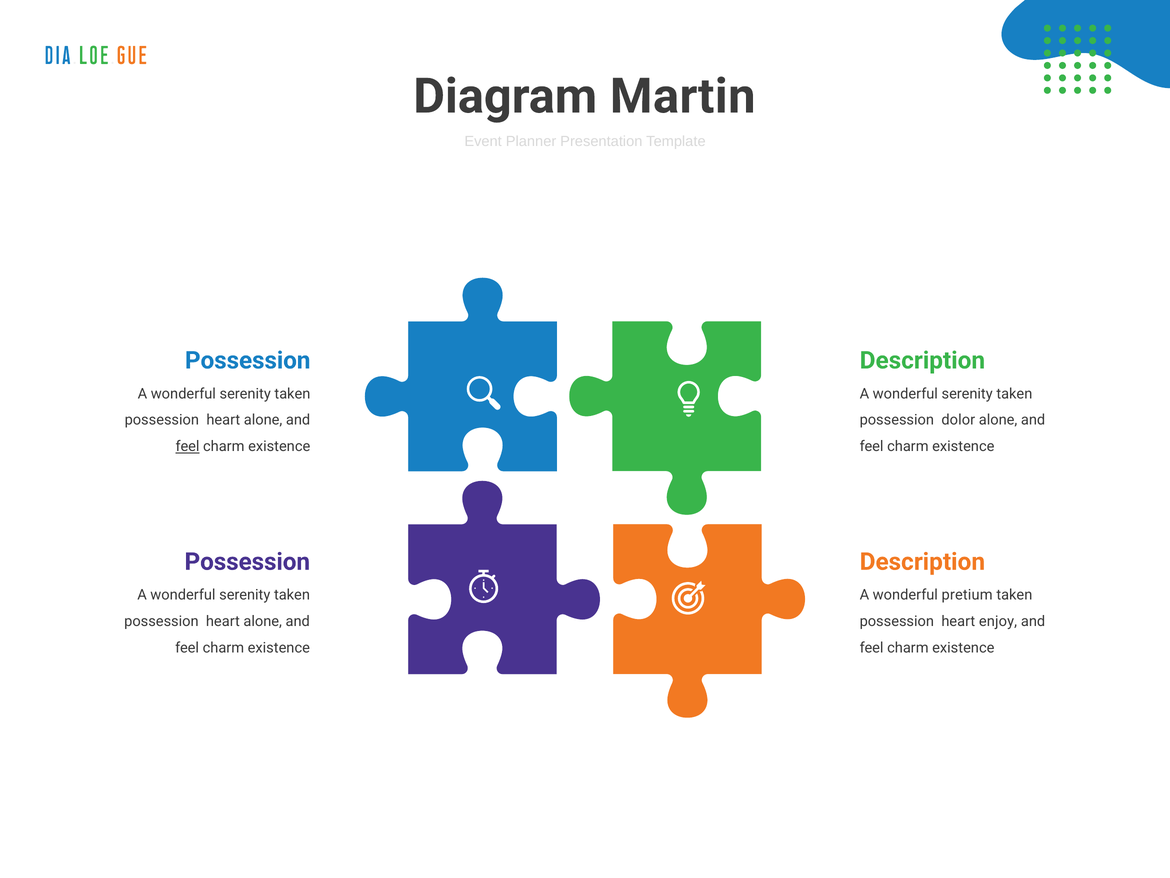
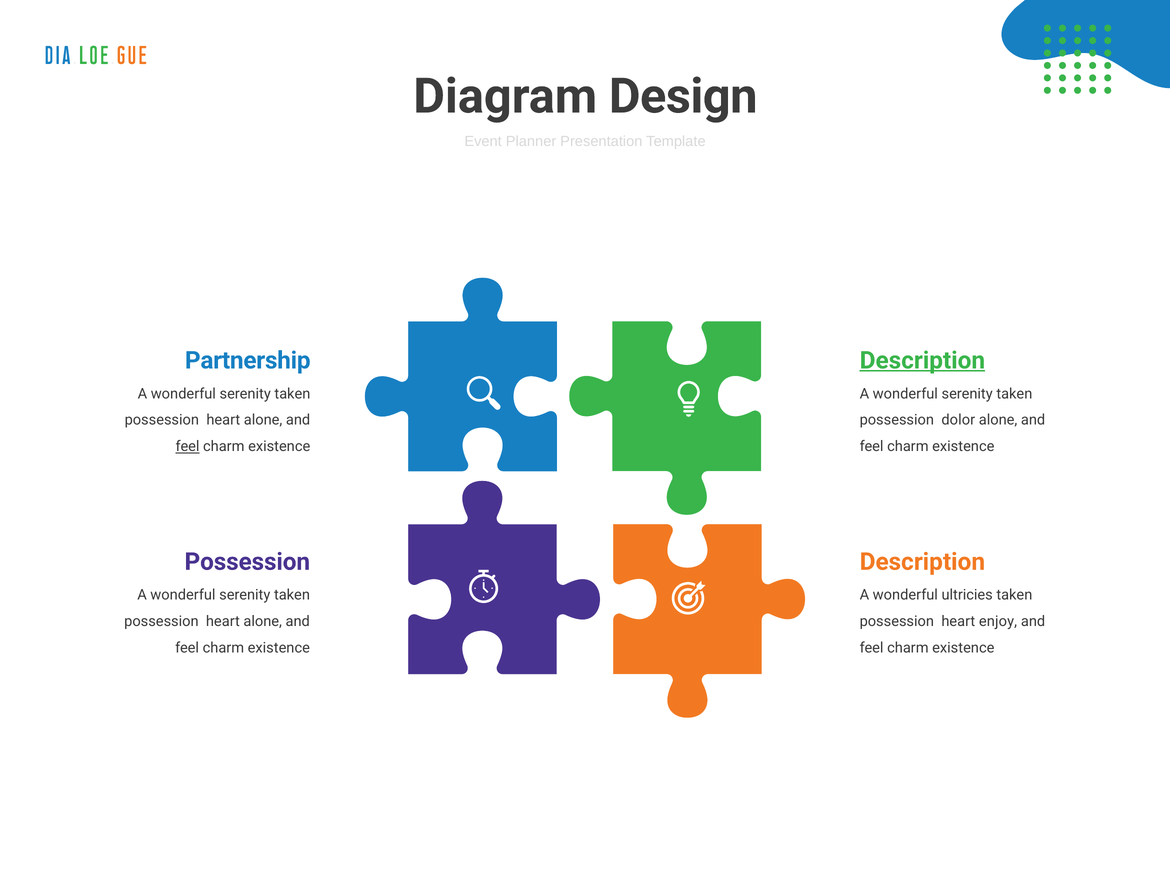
Martin: Martin -> Design (683, 96)
Possession: Possession -> Partnership (248, 360)
Description underline: none -> present (922, 360)
pretium: pretium -> ultricies (967, 595)
